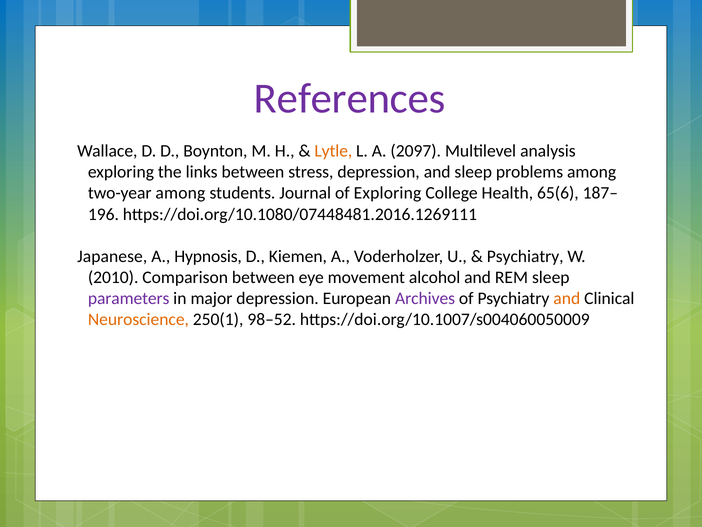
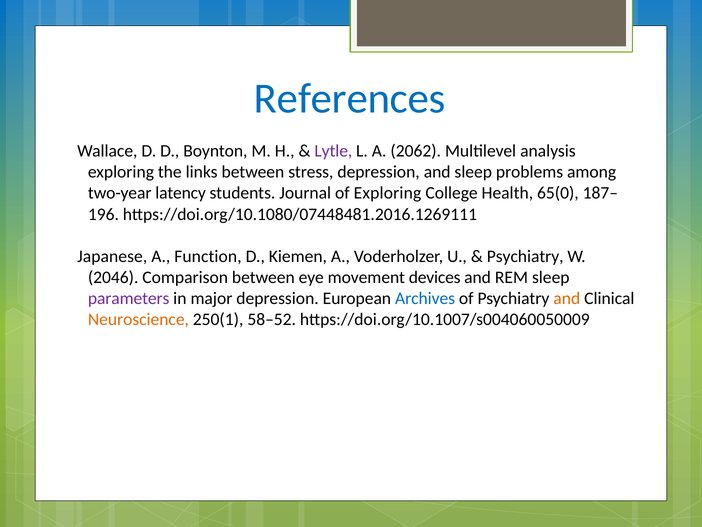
References colour: purple -> blue (350, 98)
Lytle colour: orange -> purple (333, 151)
2097: 2097 -> 2062 (416, 151)
two-year among: among -> latency (181, 193)
65(6: 65(6 -> 65(0 (558, 193)
Hypnosis: Hypnosis -> Function (208, 256)
2010: 2010 -> 2046 (113, 277)
alcohol: alcohol -> devices (435, 277)
Archives colour: purple -> blue (425, 298)
98–52: 98–52 -> 58–52 (272, 319)
